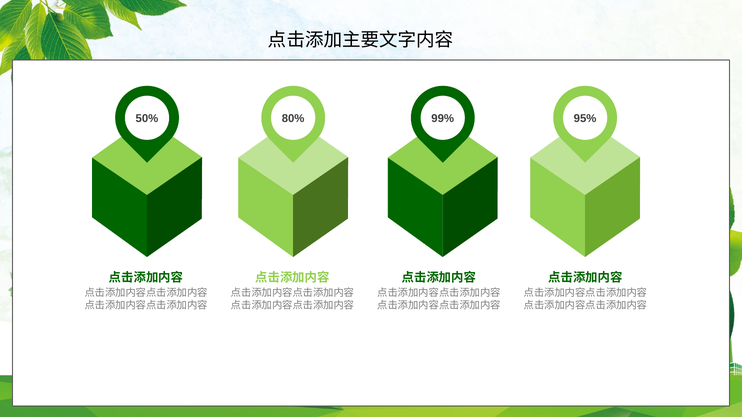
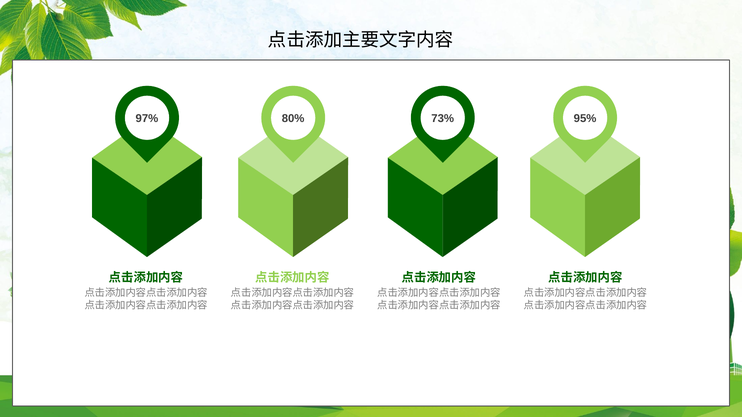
50%: 50% -> 97% (147, 119)
99%: 99% -> 73% (443, 119)
